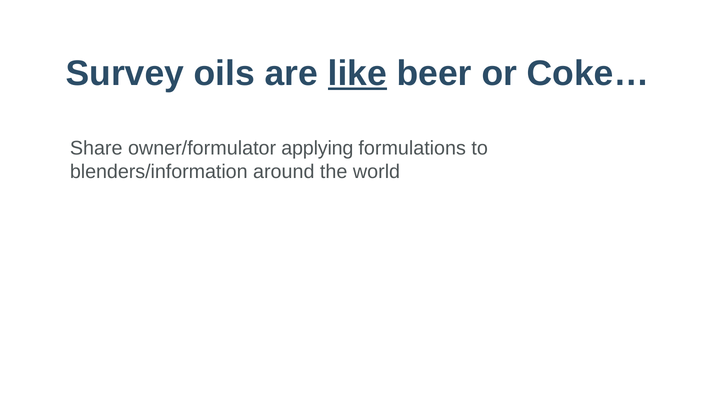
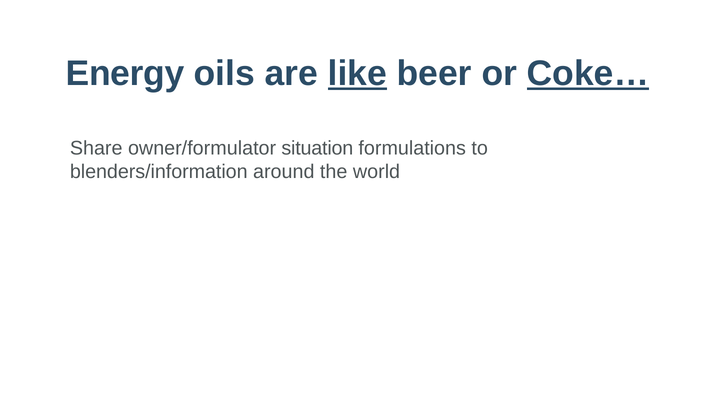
Survey: Survey -> Energy (125, 73)
Coke… underline: none -> present (588, 73)
applying: applying -> situation (317, 148)
